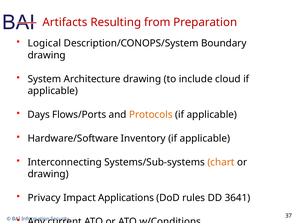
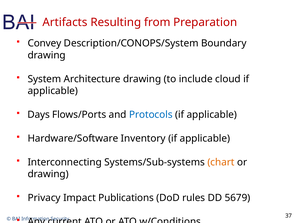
Logical: Logical -> Convey (44, 43)
Protocols colour: orange -> blue (151, 115)
Applications: Applications -> Publications (126, 198)
3641: 3641 -> 5679 (237, 198)
